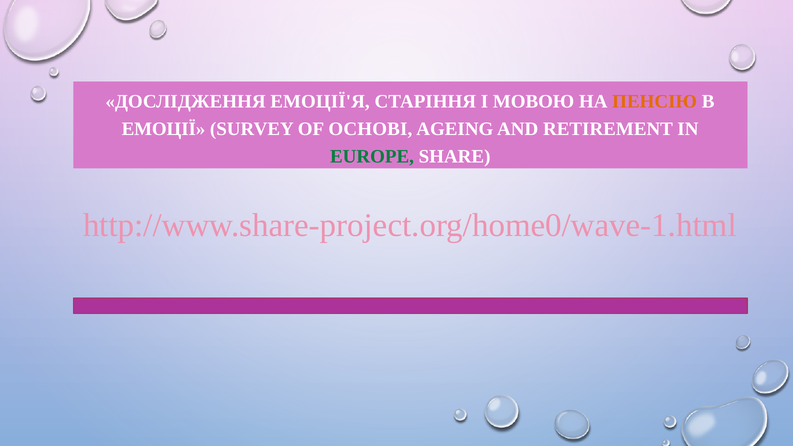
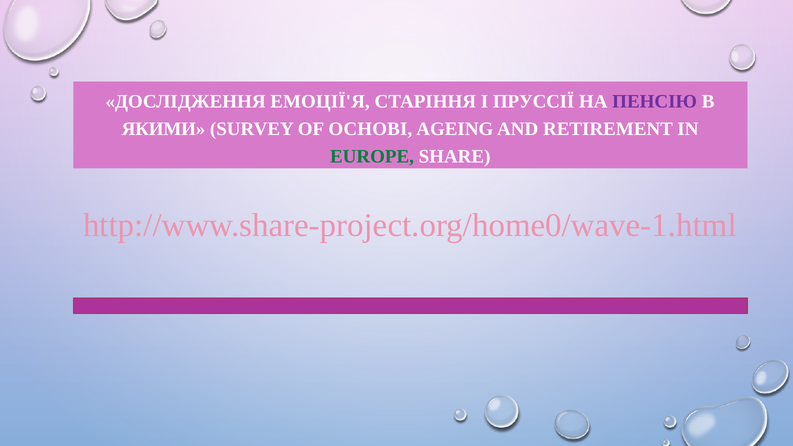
МОВОЮ: МОВОЮ -> ПРУССІЇ (534, 102)
ПЕНСІЮ colour: orange -> purple (655, 102)
ЕМОЦІЇ: ЕМОЦІЇ -> ЯКИМИ (163, 129)
